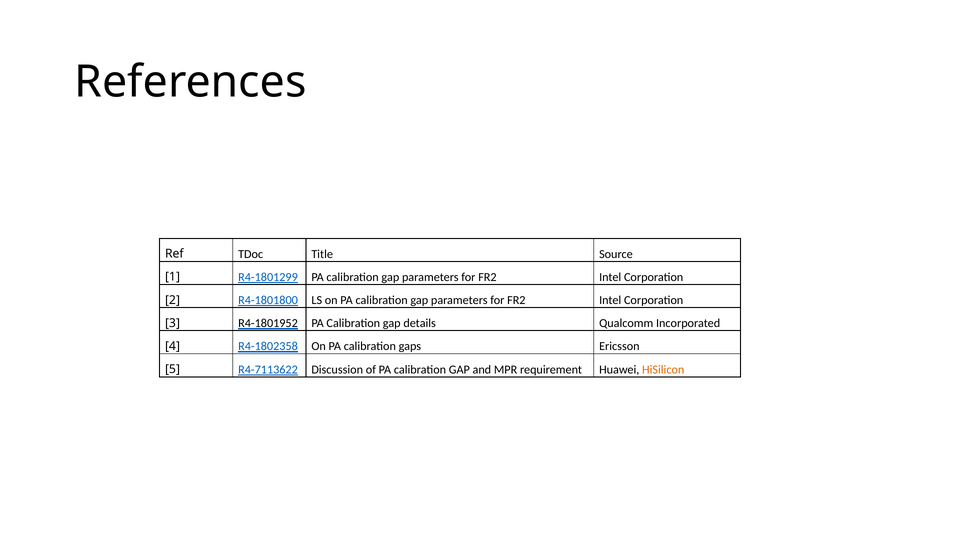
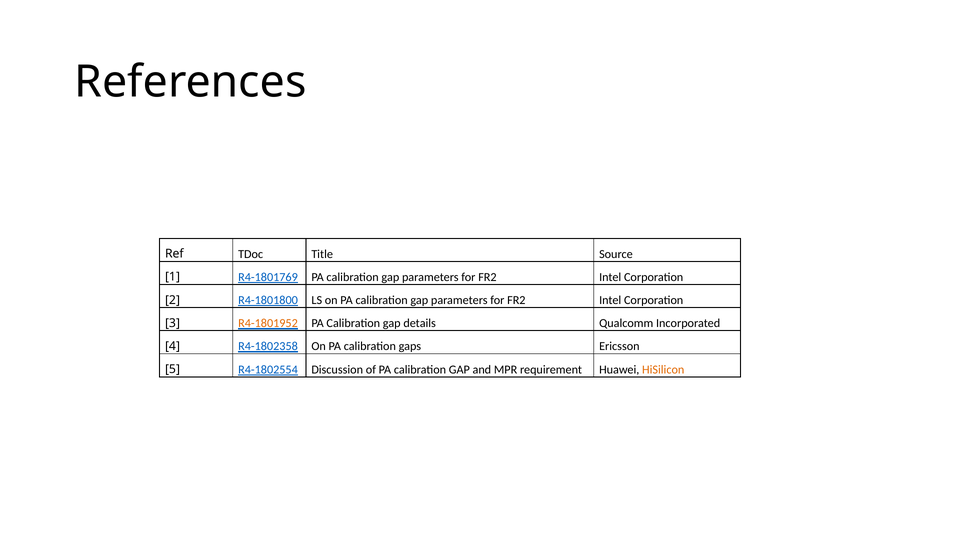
R4-1801299: R4-1801299 -> R4-1801769 (268, 277)
R4-1801952 colour: black -> orange (268, 323)
R4-7113622: R4-7113622 -> R4-1802554 (268, 370)
